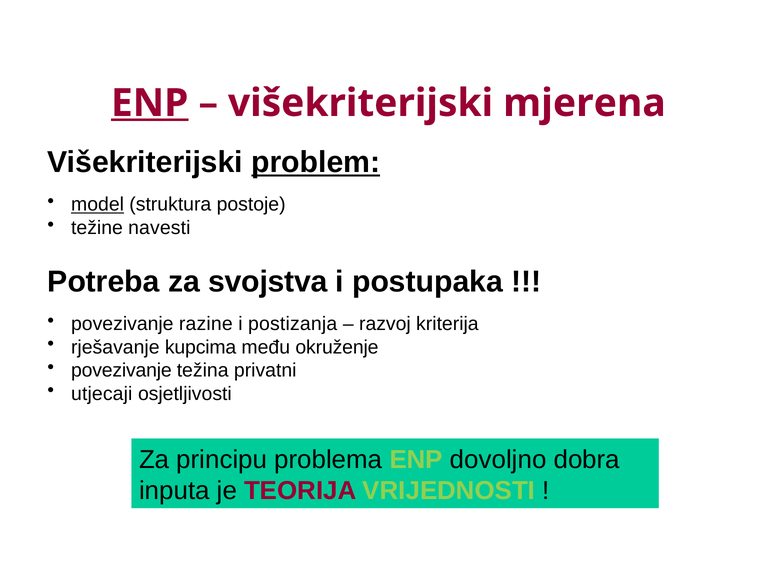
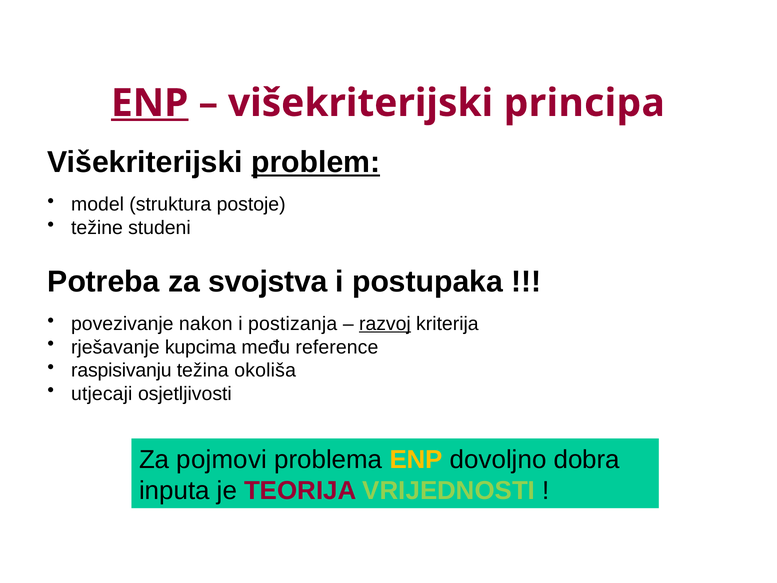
mjerena: mjerena -> principa (584, 103)
model underline: present -> none (98, 204)
navesti: navesti -> studeni (159, 228)
razine: razine -> nakon (206, 324)
razvoj underline: none -> present (385, 324)
okruženje: okruženje -> reference (337, 347)
povezivanje: povezivanje -> raspisivanju (121, 370)
privatni: privatni -> okoliša (265, 370)
principu: principu -> pojmovi (222, 459)
ENP colour: light green -> yellow (416, 459)
